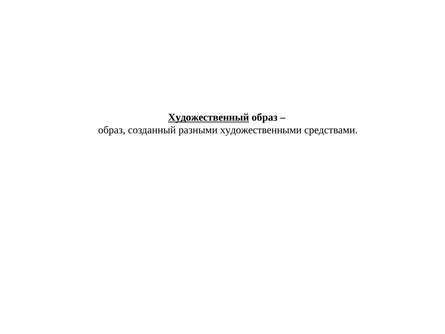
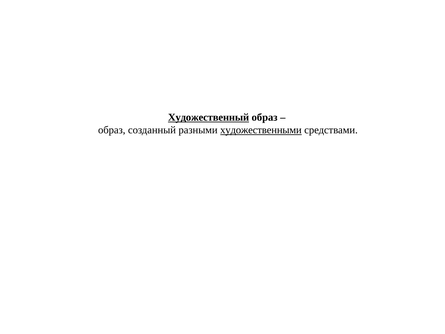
художественными underline: none -> present (261, 130)
